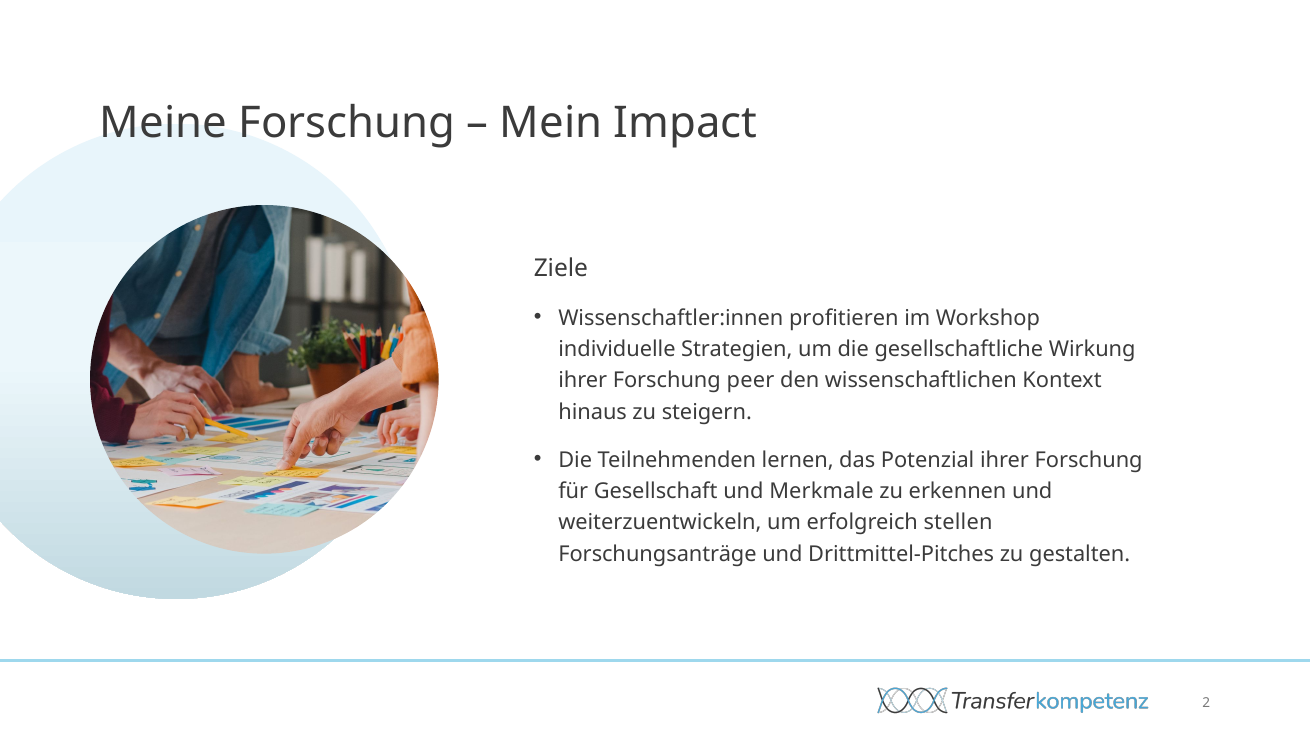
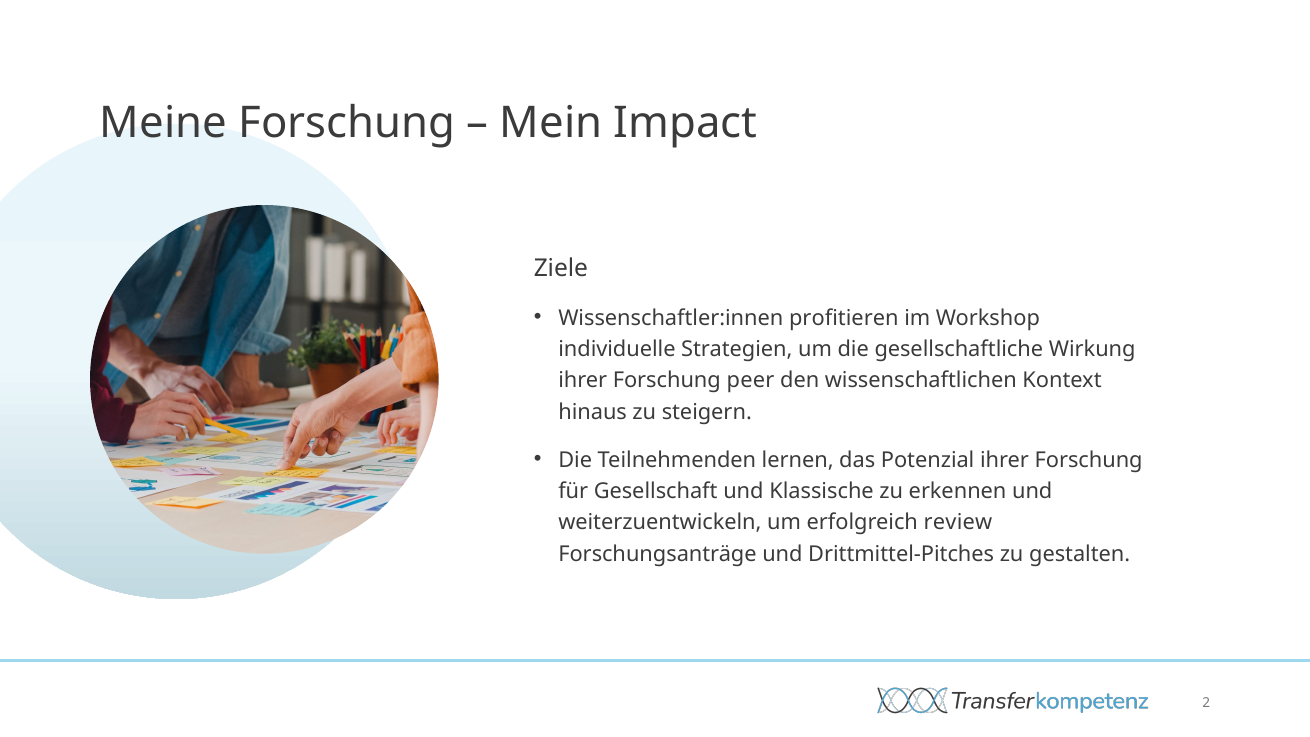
Merkmale: Merkmale -> Klassische (822, 491)
stellen: stellen -> review (958, 523)
